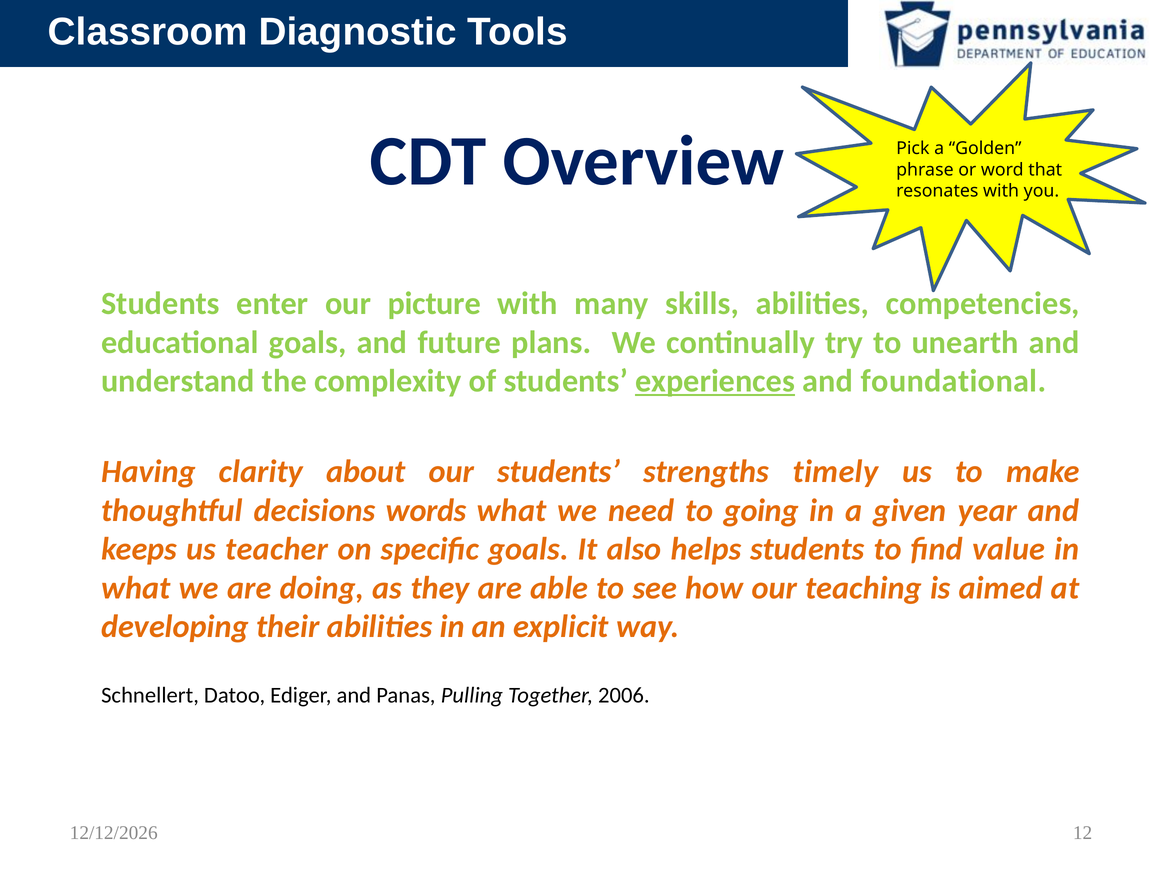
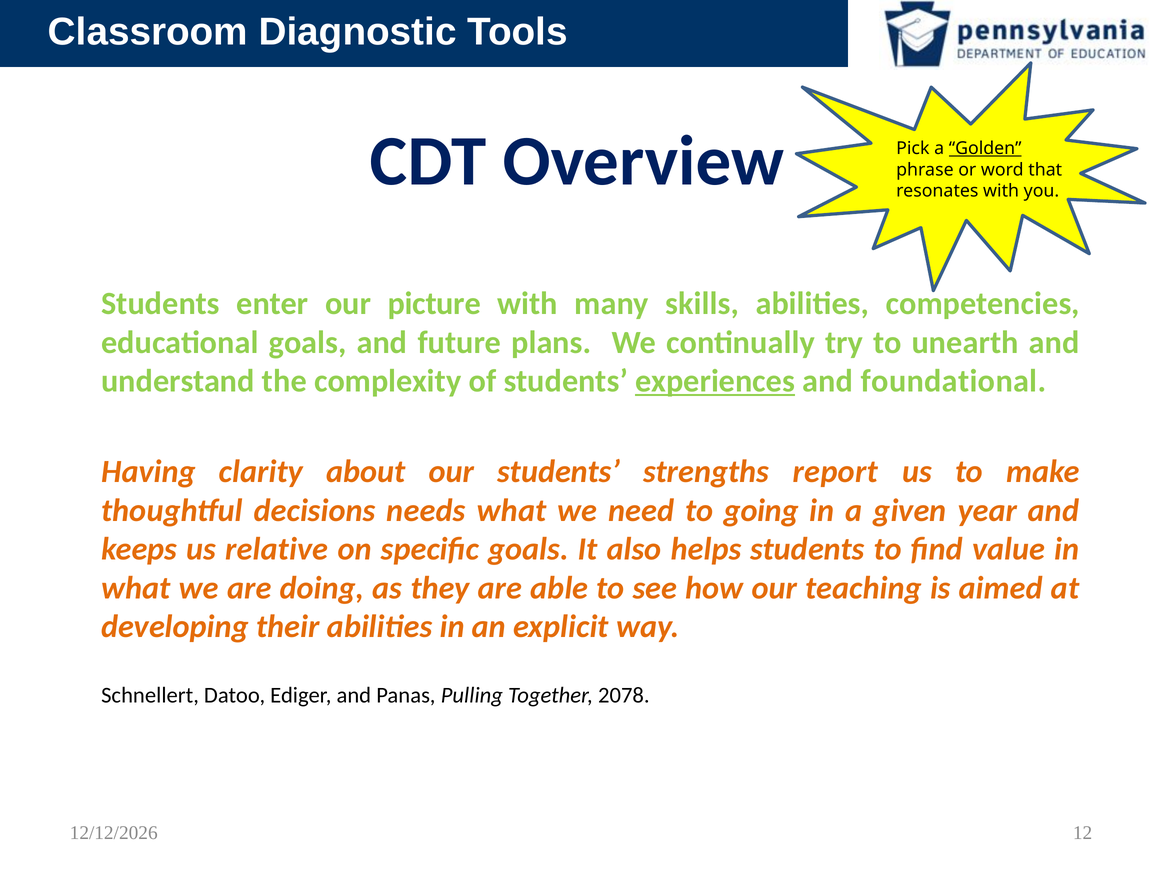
Golden underline: none -> present (985, 148)
timely: timely -> report (835, 471)
words: words -> needs (426, 510)
teacher: teacher -> relative (277, 549)
2006: 2006 -> 2078 (624, 695)
